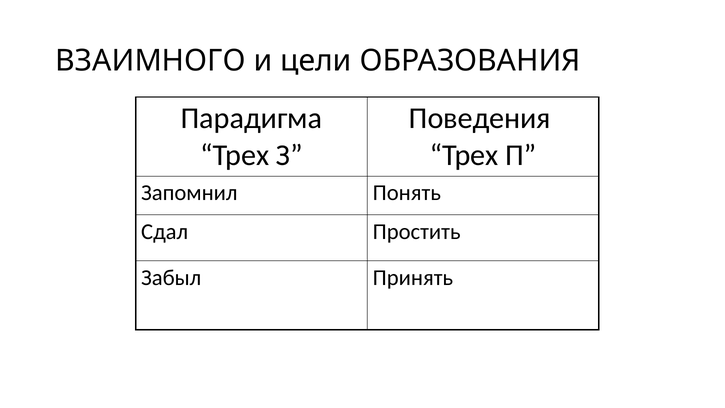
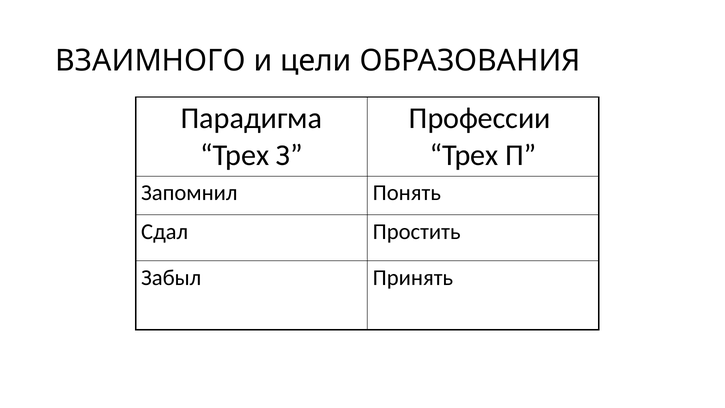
Поведения: Поведения -> Профессии (480, 118)
